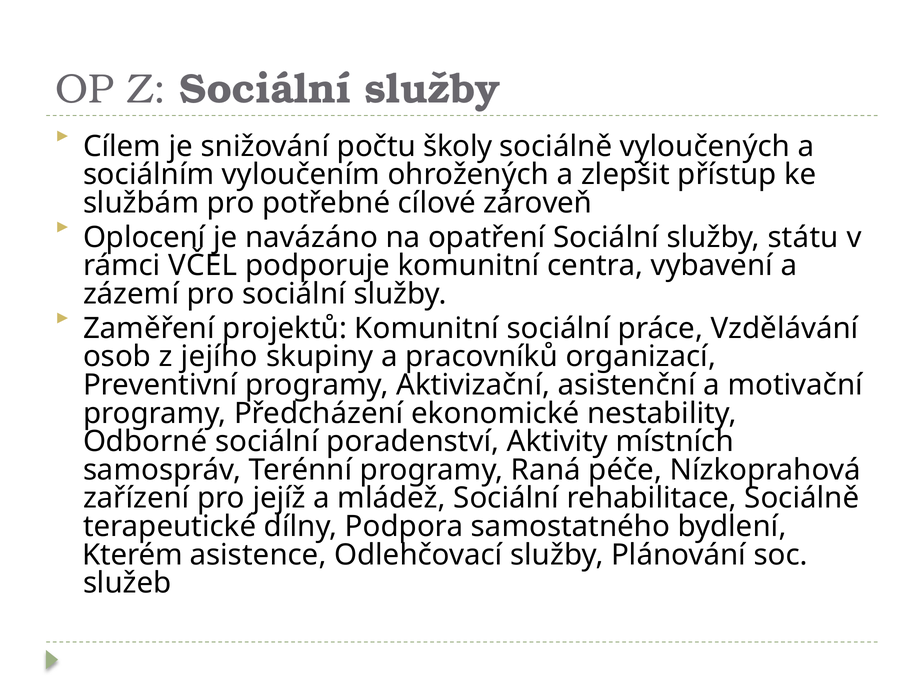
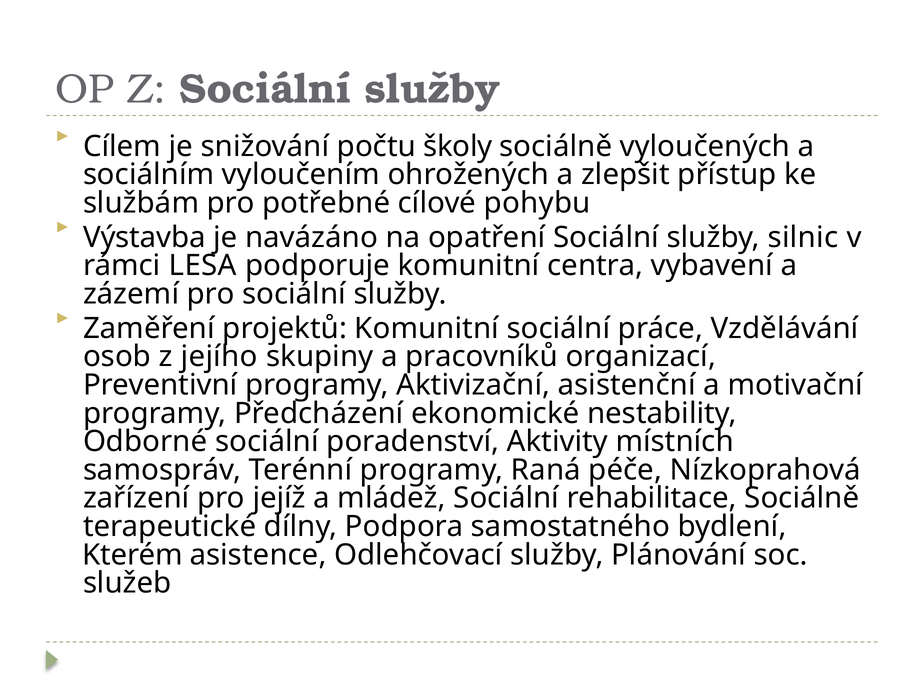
zároveň: zároveň -> pohybu (537, 203)
Oplocení: Oplocení -> Výstavba (144, 237)
státu: státu -> silnic (803, 237)
VČEL: VČEL -> LESA (203, 266)
